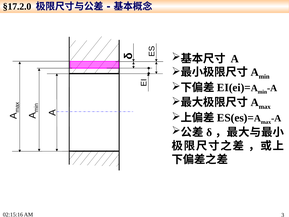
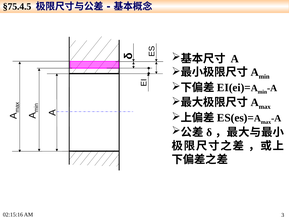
§17.2.0: §17.2.0 -> §75.4.5 (17, 7)
